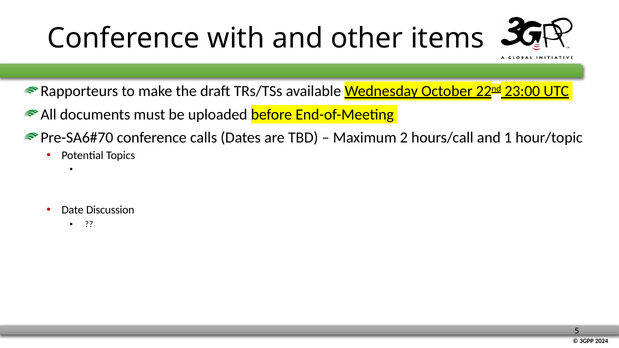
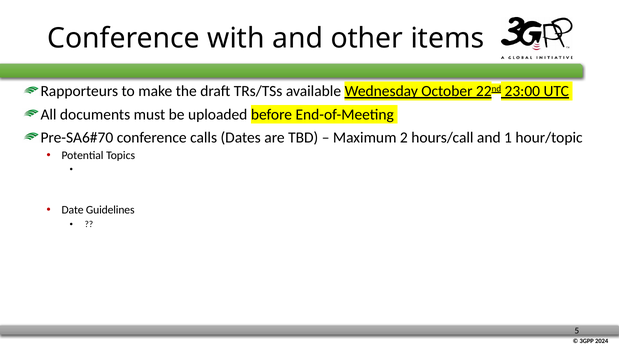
Discussion: Discussion -> Guidelines (110, 210)
